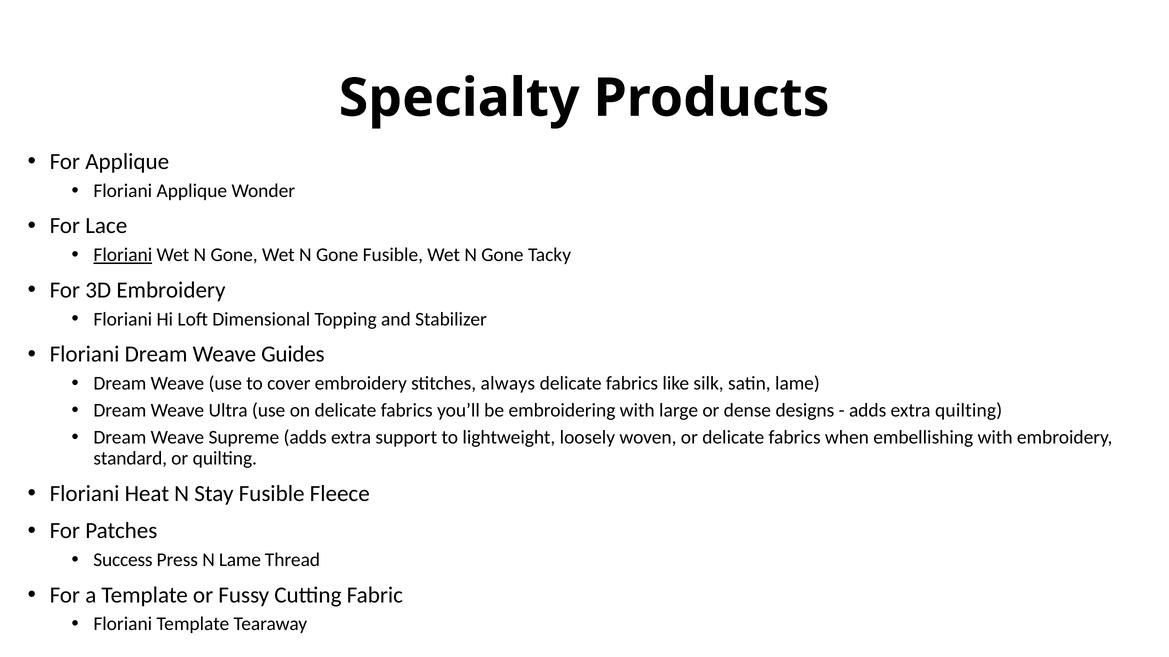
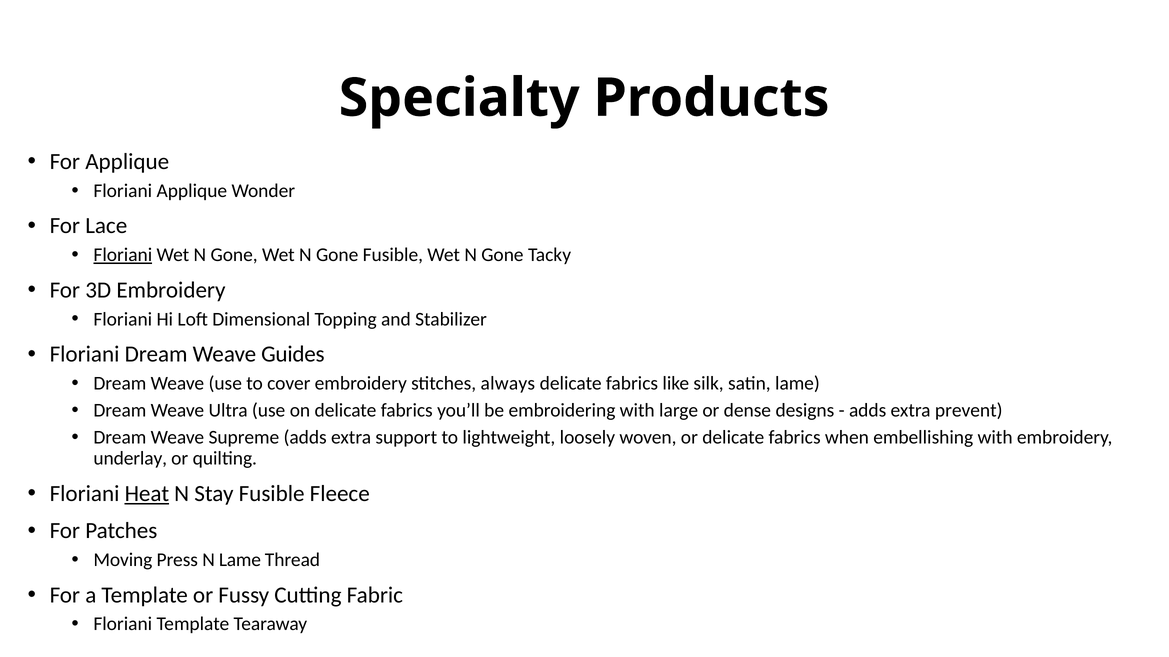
extra quilting: quilting -> prevent (969, 411)
standard: standard -> underlay (130, 459)
Heat underline: none -> present (147, 494)
Success: Success -> Moving (123, 560)
